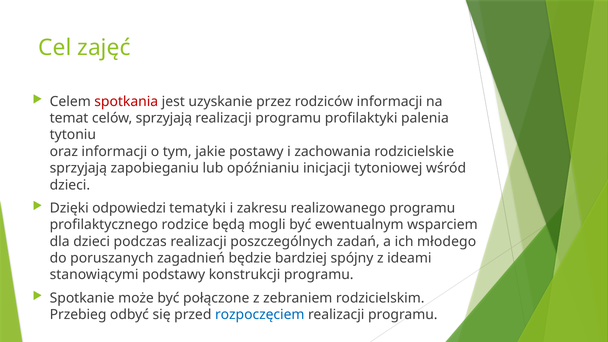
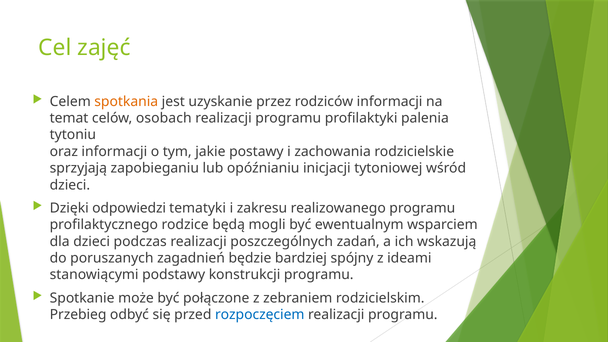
spotkania colour: red -> orange (126, 101)
celów sprzyjają: sprzyjają -> osobach (164, 118)
młodego: młodego -> wskazują (447, 241)
